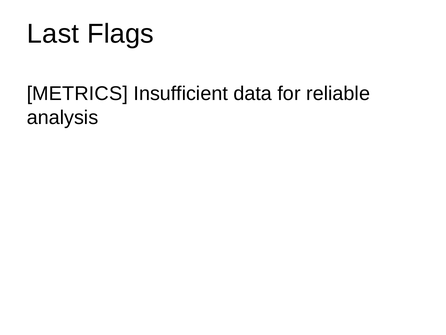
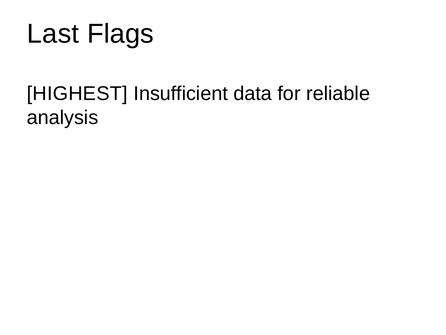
METRICS: METRICS -> HIGHEST (77, 94)
